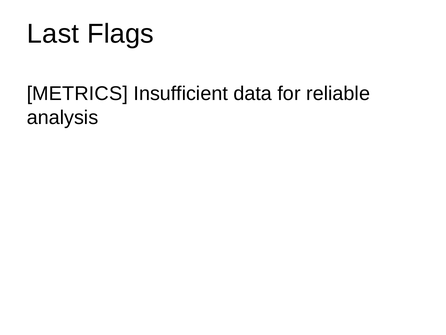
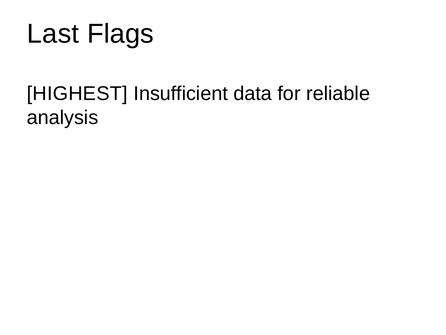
METRICS: METRICS -> HIGHEST (77, 94)
